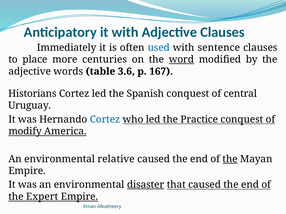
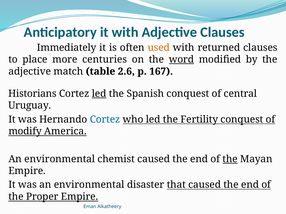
used colour: blue -> orange (159, 48)
sentence: sentence -> returned (219, 48)
words: words -> match (68, 72)
3.6: 3.6 -> 2.6 (126, 72)
led underline: none -> present (99, 94)
Practice: Practice -> Fertility (199, 120)
relative: relative -> chemist (116, 159)
disaster underline: present -> none (146, 185)
Expert: Expert -> Proper (42, 197)
